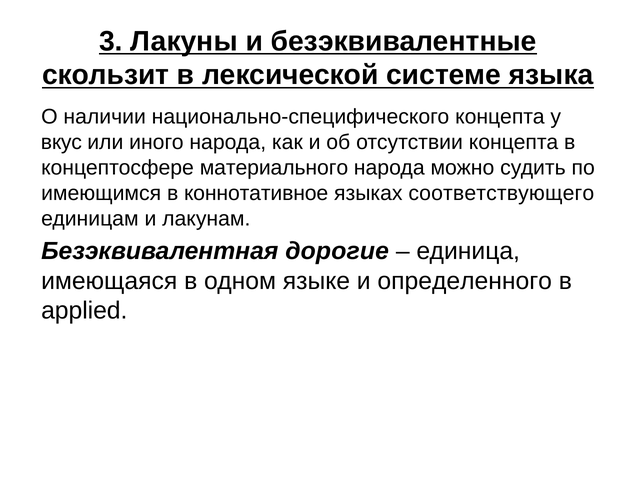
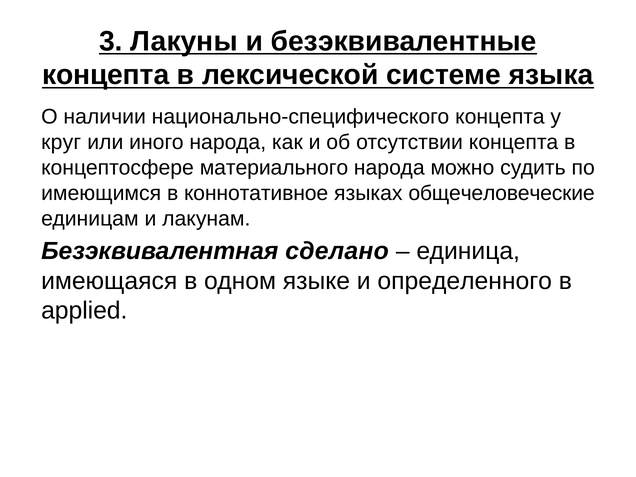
скользит: скользит -> концепта (106, 75)
вкус: вкус -> круг (61, 142)
соответствующего: соответствующего -> общечеловеческие (502, 193)
дорогие: дорогие -> сделано (337, 251)
